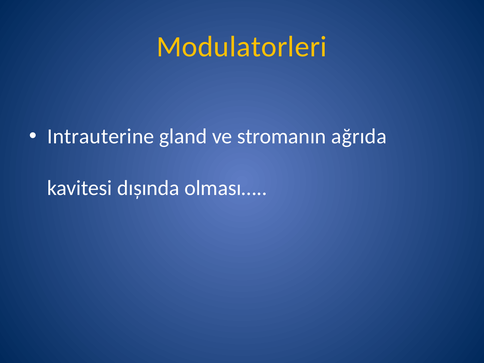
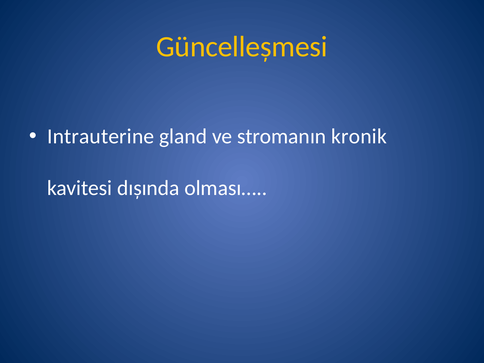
Modulatorleri: Modulatorleri -> Güncelleșmesi (242, 47)
ağrıda: ağrıda -> kronik (359, 136)
